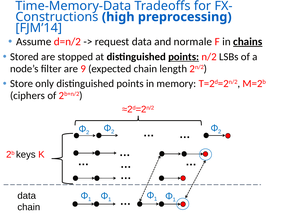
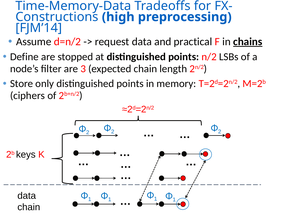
normale: normale -> practical (193, 42)
Stored: Stored -> Define (24, 57)
points underline: present -> none (184, 57)
9: 9 -> 3 (83, 69)
